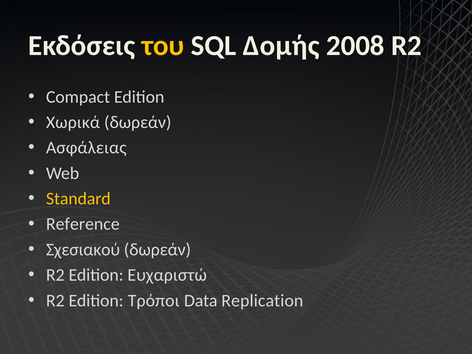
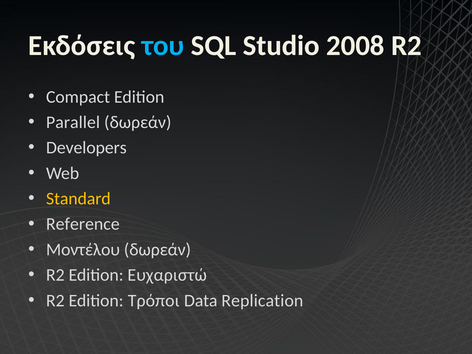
του colour: yellow -> light blue (163, 46)
Δομής: Δομής -> Studio (281, 46)
Χωρικά: Χωρικά -> Parallel (73, 122)
Ασφάλειας: Ασφάλειας -> Developers (86, 148)
Σχεσιακού: Σχεσιακού -> Μοντέλου (83, 250)
